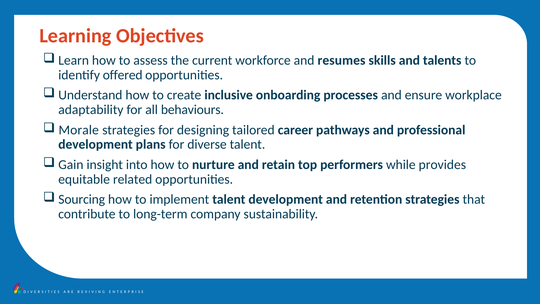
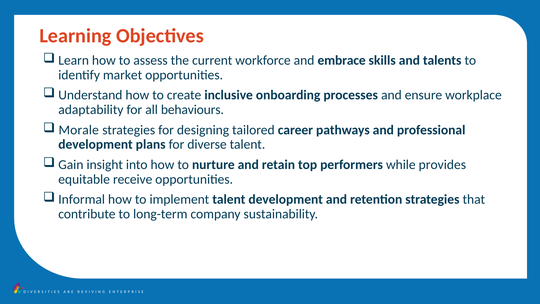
resumes: resumes -> embrace (342, 60)
offered: offered -> market (123, 75)
related: related -> receive (133, 179)
Sourcing: Sourcing -> Informal (82, 199)
